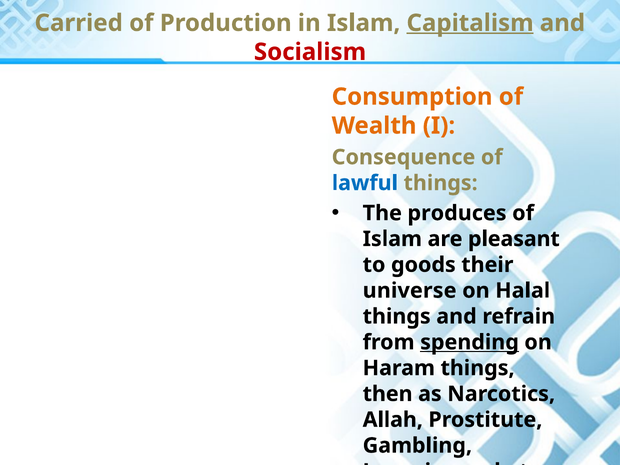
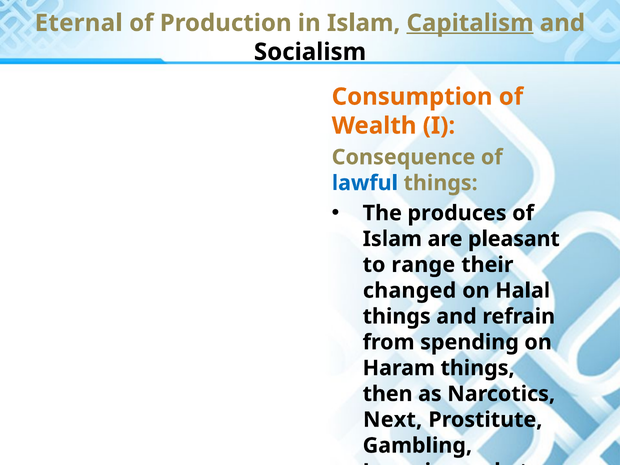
Carried: Carried -> Eternal (79, 23)
Socialism colour: red -> black (310, 52)
goods: goods -> range (423, 265)
universe: universe -> changed (410, 291)
spending underline: present -> none (469, 342)
Allah: Allah -> Next (393, 420)
